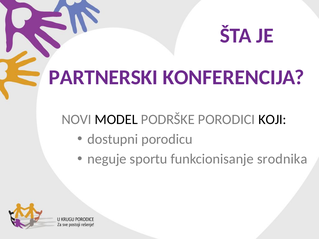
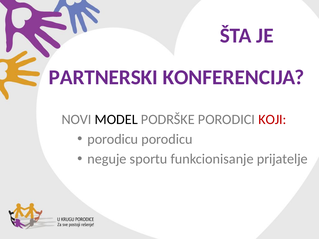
KOJI colour: black -> red (272, 120)
dostupni: dostupni -> porodicu (113, 139)
srodnika: srodnika -> prijatelje (282, 159)
